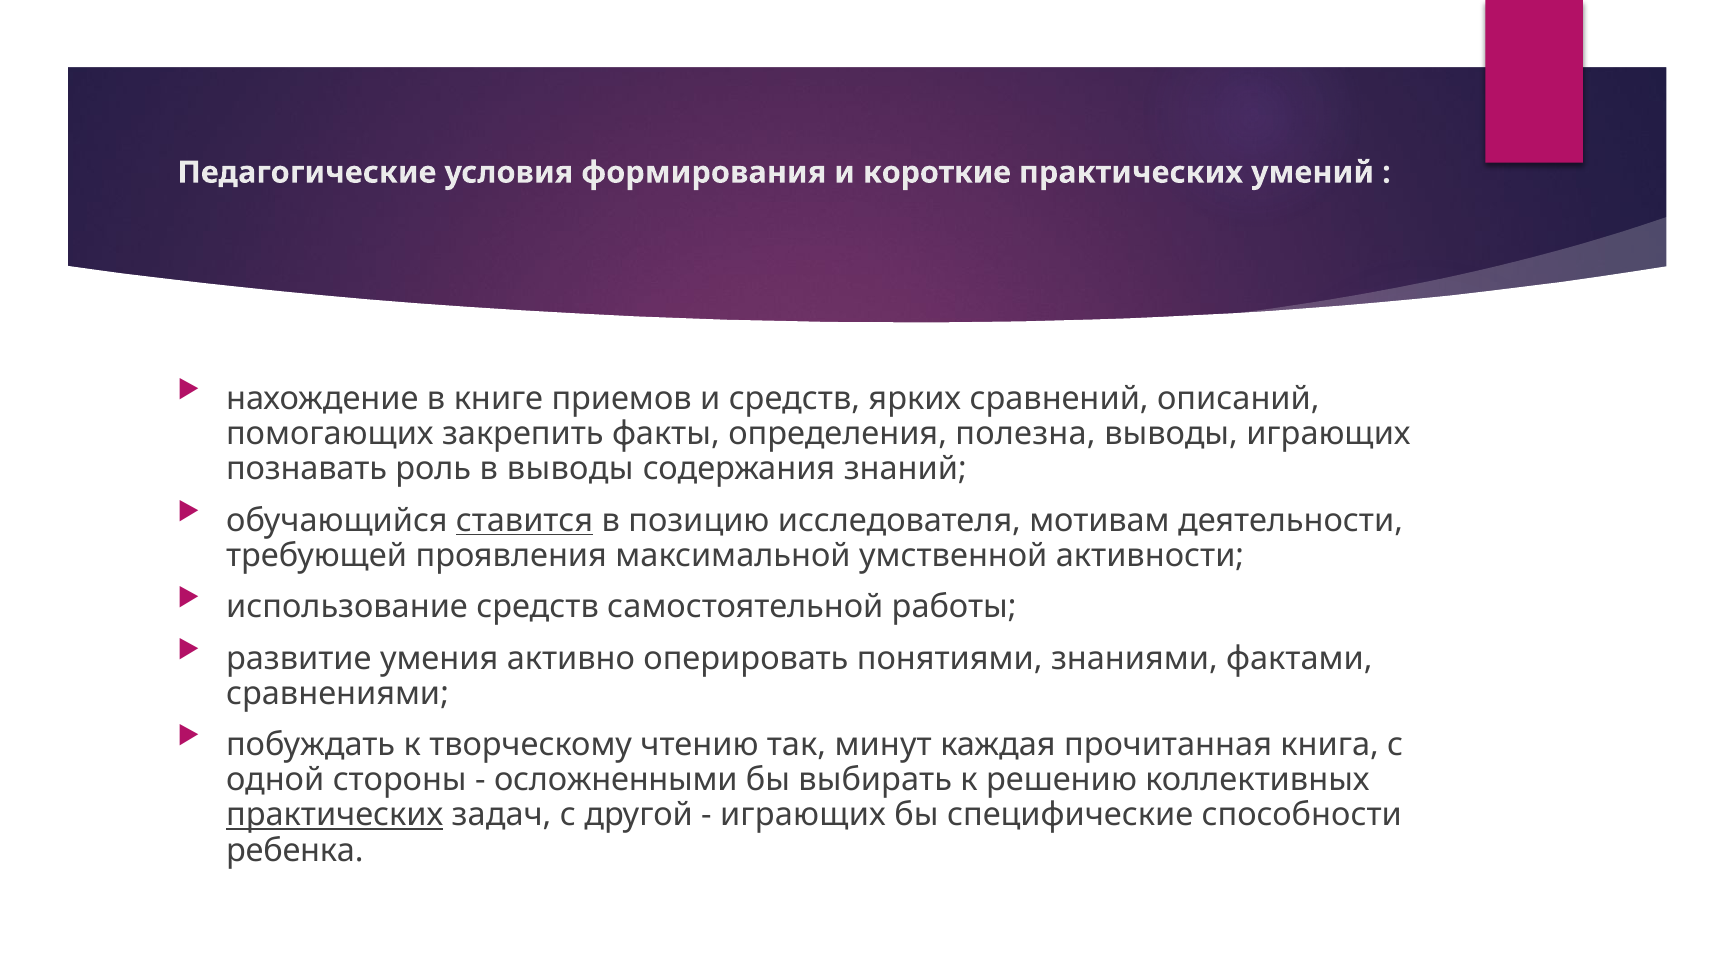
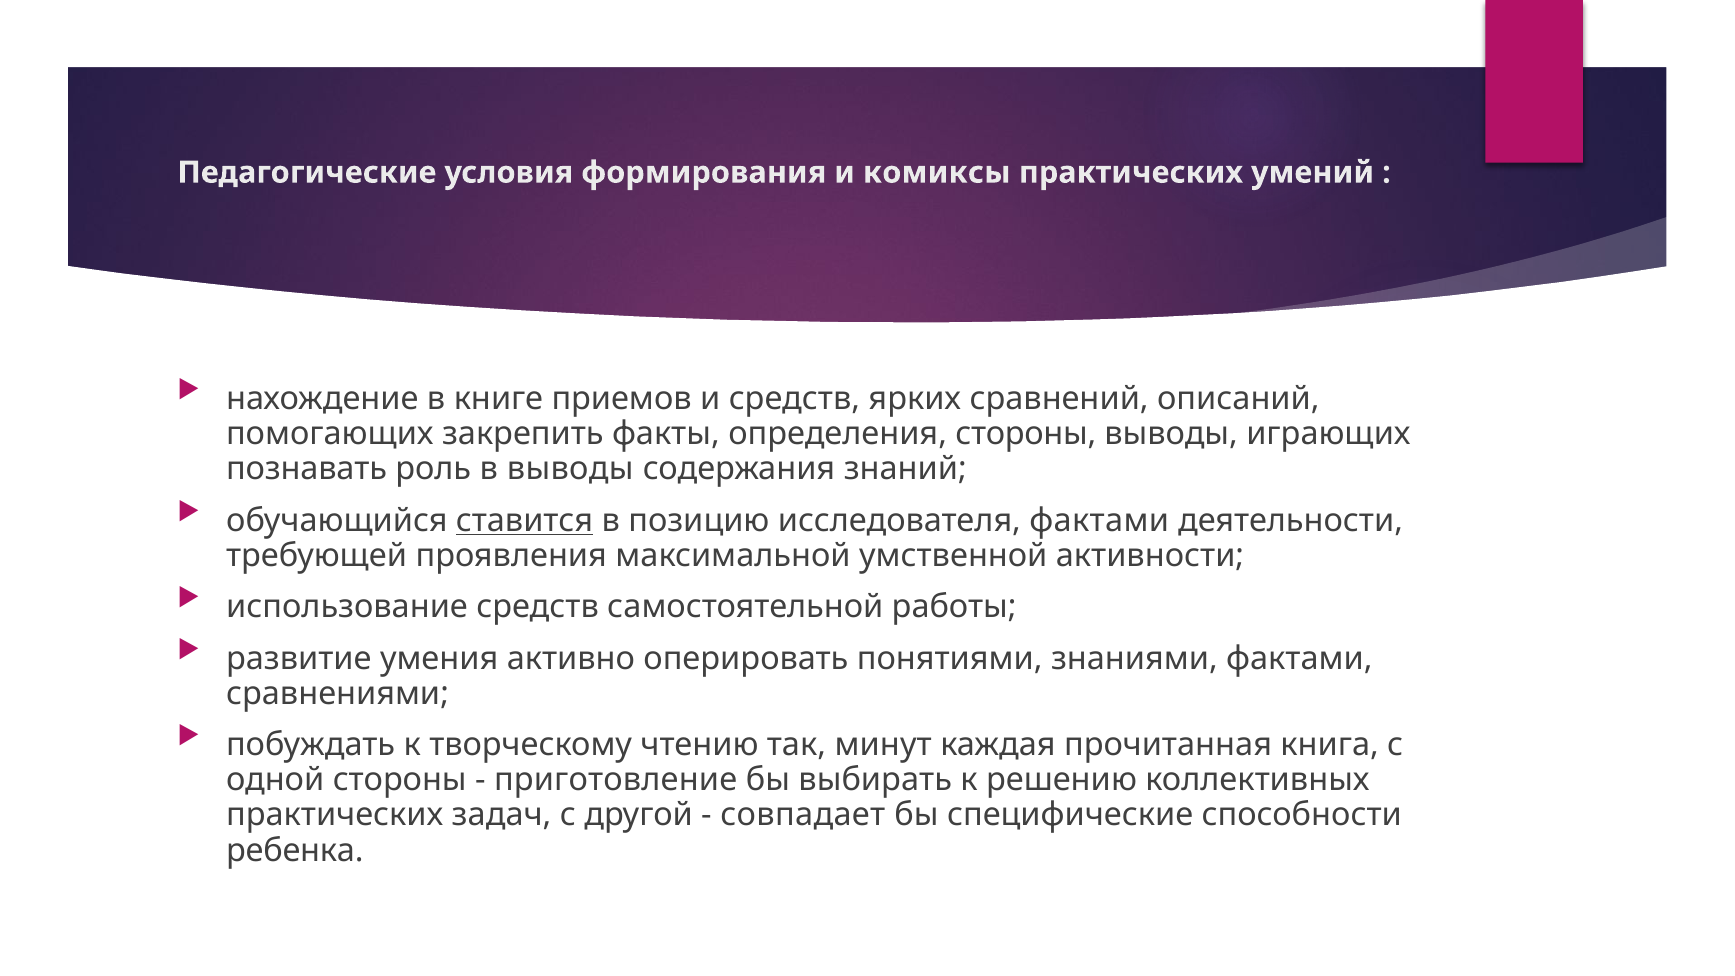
короткие: короткие -> комиксы (937, 173)
определения полезна: полезна -> стороны (1026, 434)
исследователя мотивам: мотивам -> фактами (1099, 520)
осложненными: осложненными -> приготовление (616, 780)
практических underline: present -> none (335, 815)
играющих: играющих -> совпадает (803, 815)
